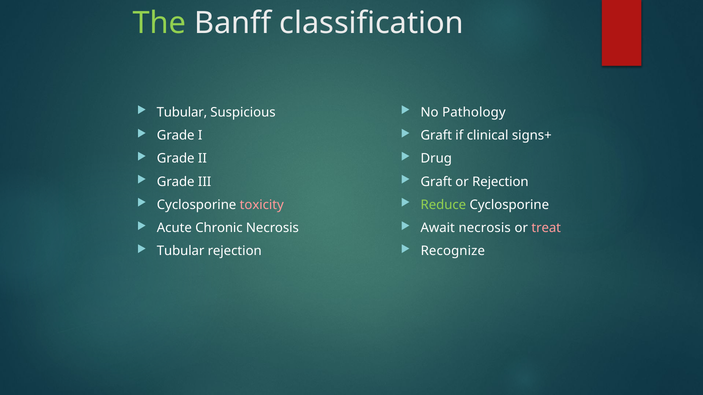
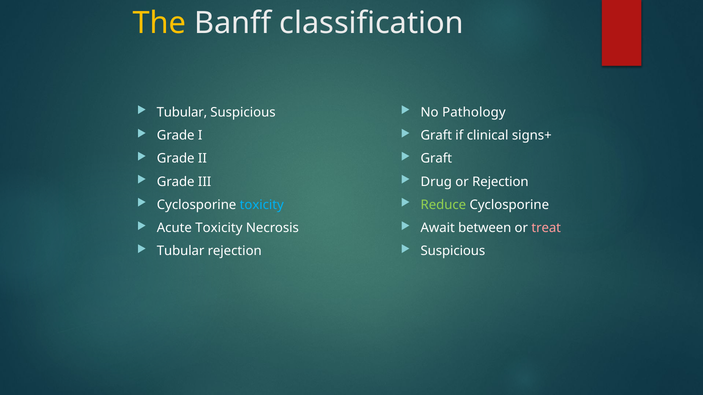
The colour: light green -> yellow (159, 23)
Drug: Drug -> Graft (436, 159)
Graft: Graft -> Drug (436, 182)
toxicity colour: pink -> light blue (262, 205)
Acute Chronic: Chronic -> Toxicity (219, 228)
Await necrosis: necrosis -> between (485, 228)
Recognize: Recognize -> Suspicious (453, 251)
